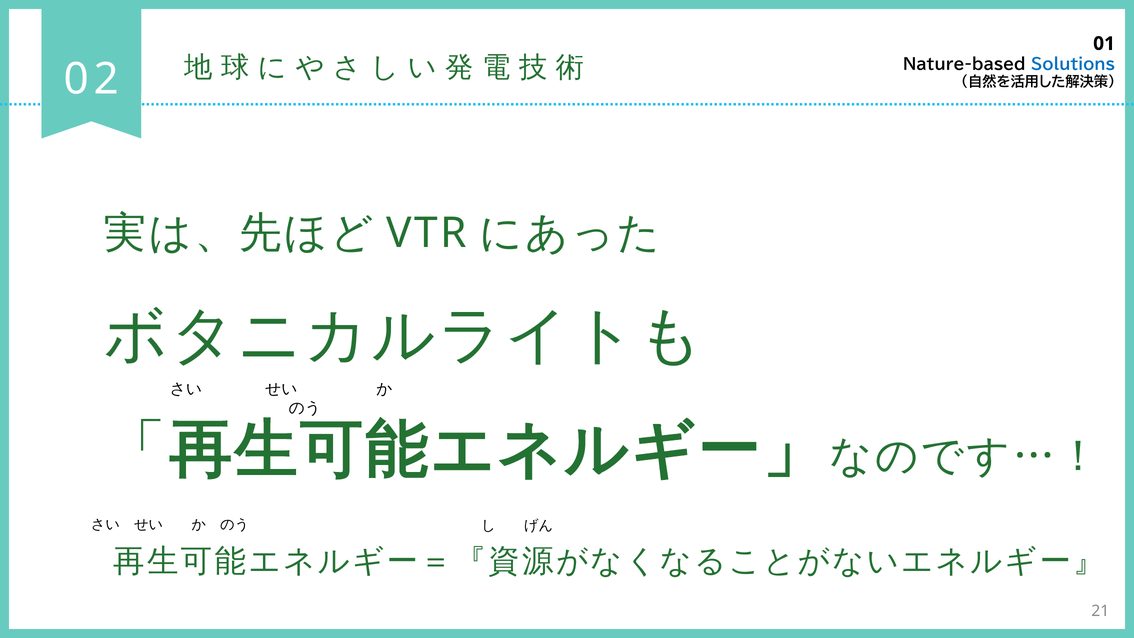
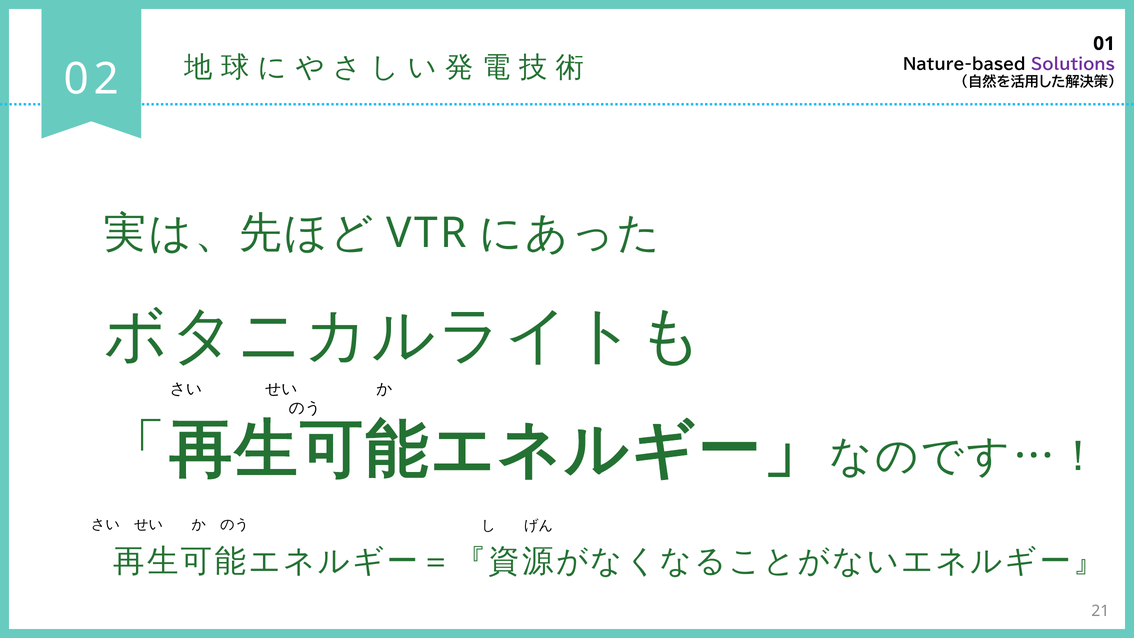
Solutions colour: blue -> purple (1073, 64)
